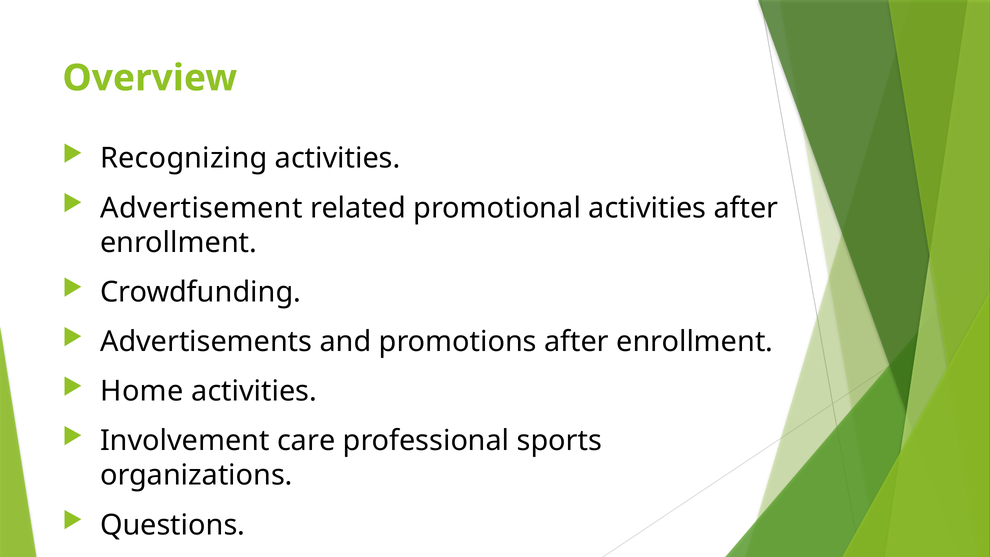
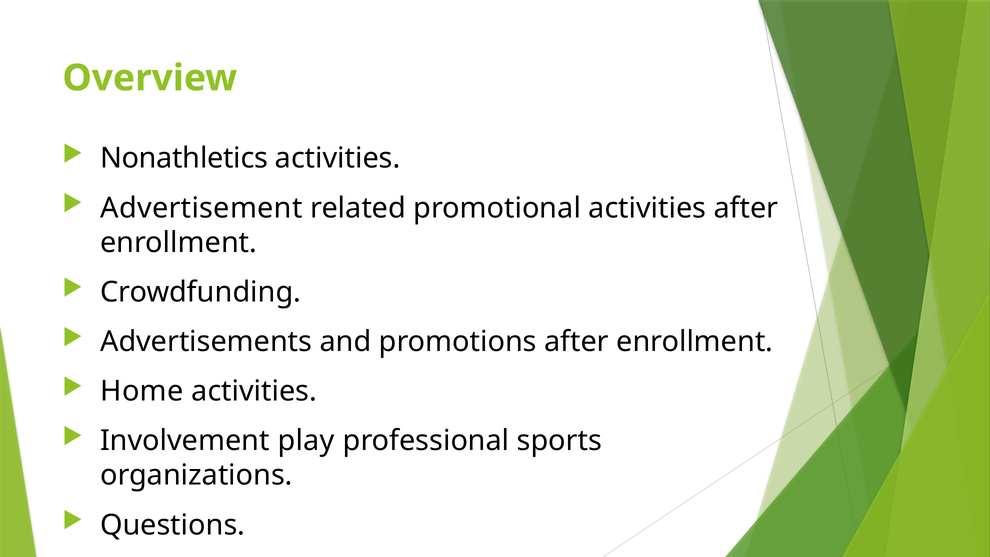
Recognizing: Recognizing -> Nonathletics (184, 158)
care: care -> play (306, 441)
